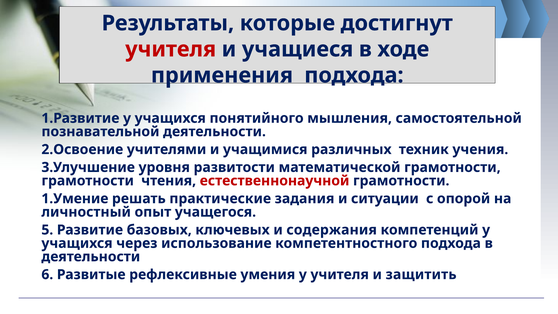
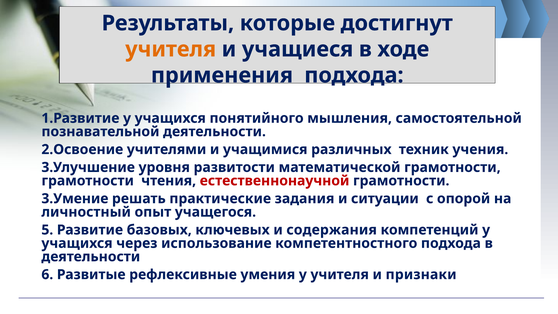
учителя colour: red -> orange (171, 49)
1.Умение: 1.Умение -> 3.Умение (75, 199)
защитить: защитить -> признаки (421, 274)
